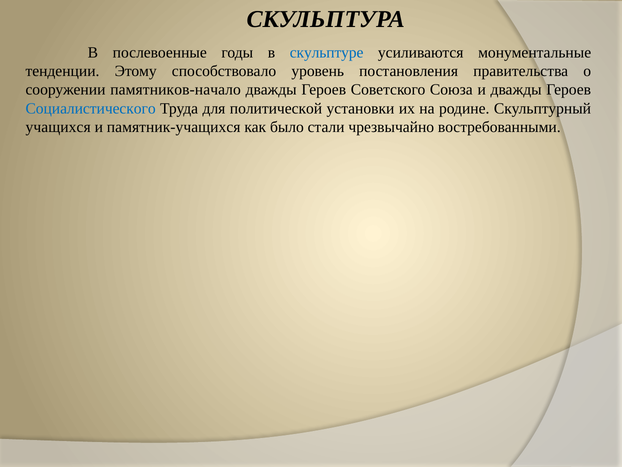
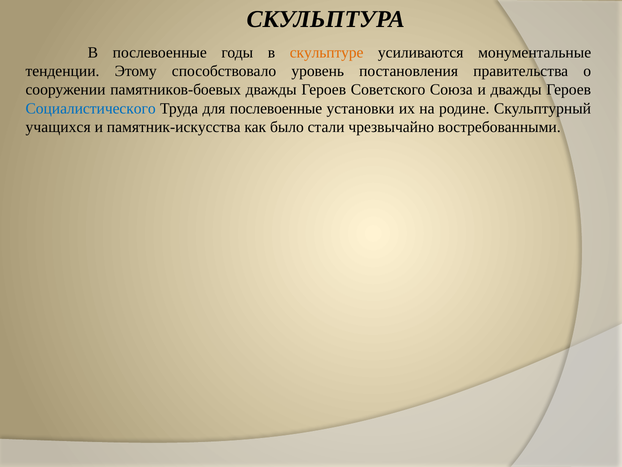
скульптуре colour: blue -> orange (327, 52)
памятников-начало: памятников-начало -> памятников-боевых (176, 90)
для политической: политической -> послевоенные (276, 108)
памятник-учащихся: памятник-учащихся -> памятник-искусства (174, 127)
